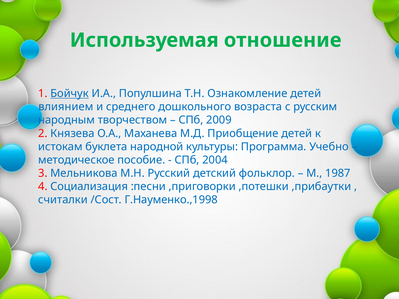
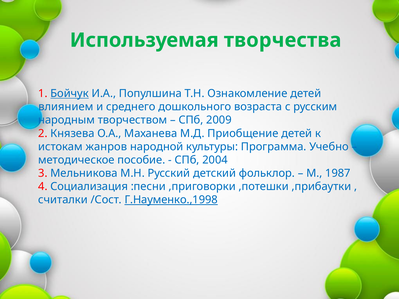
отношение: отношение -> творчества (283, 40)
буклета: буклета -> жанров (106, 147)
Г.Науменко.,1998 underline: none -> present (171, 200)
